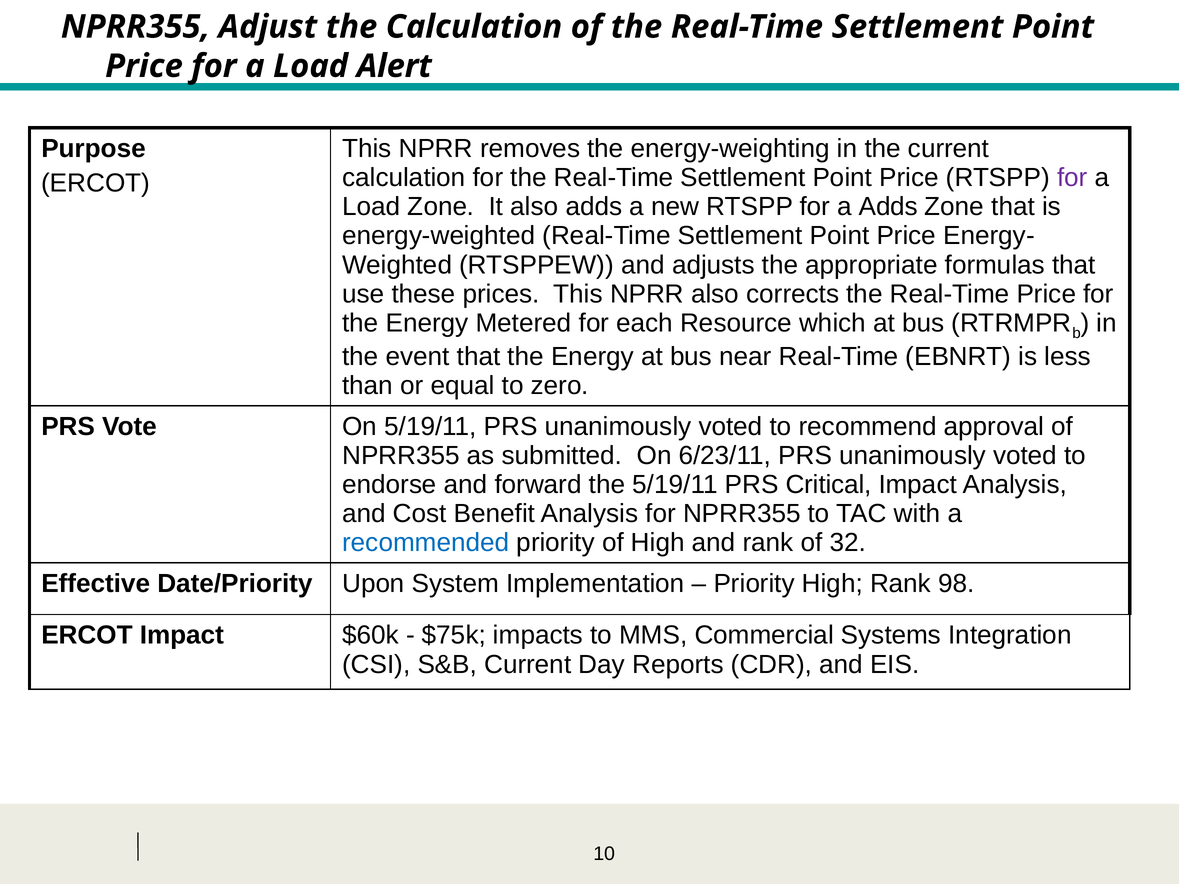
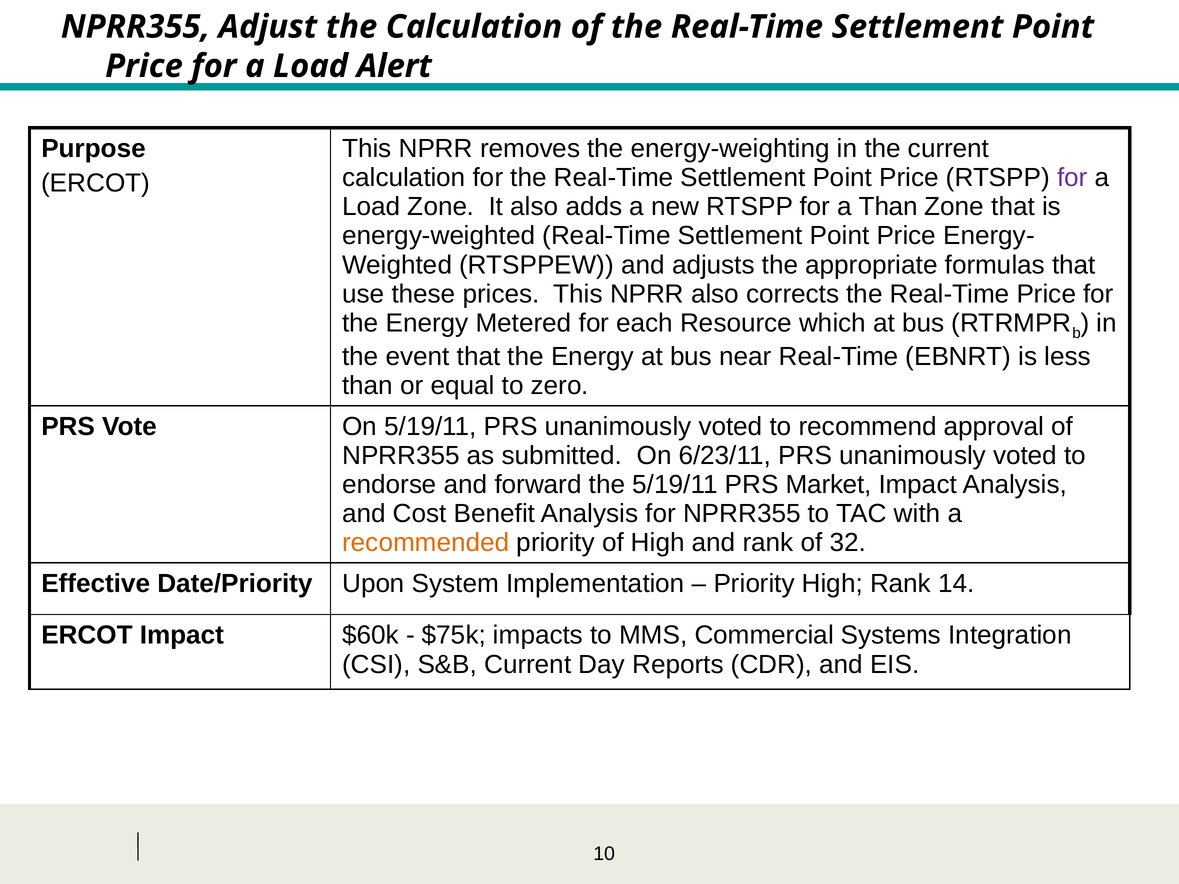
a Adds: Adds -> Than (888, 207)
Critical: Critical -> Market (829, 485)
recommended colour: blue -> orange (426, 543)
98: 98 -> 14 (956, 584)
